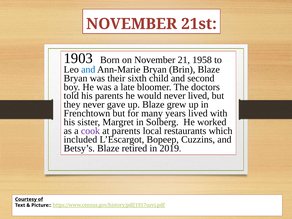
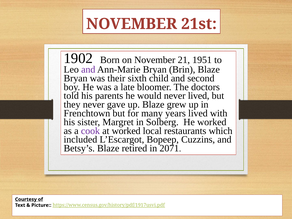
1903: 1903 -> 1902 (78, 58)
1958: 1958 -> 1951 (202, 60)
and colour: blue -> purple (88, 69)
at parents: parents -> worked (126, 131)
2019: 2019 -> 2071 (169, 148)
